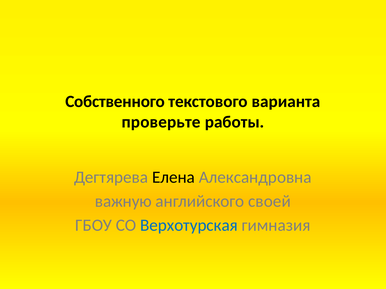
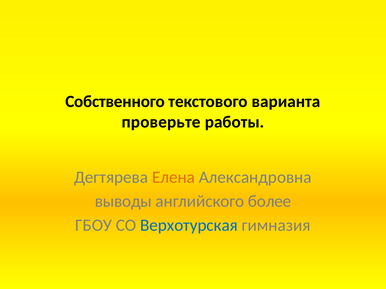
Елена colour: black -> orange (173, 177)
важную: важную -> выводы (123, 202)
своей: своей -> более (270, 202)
